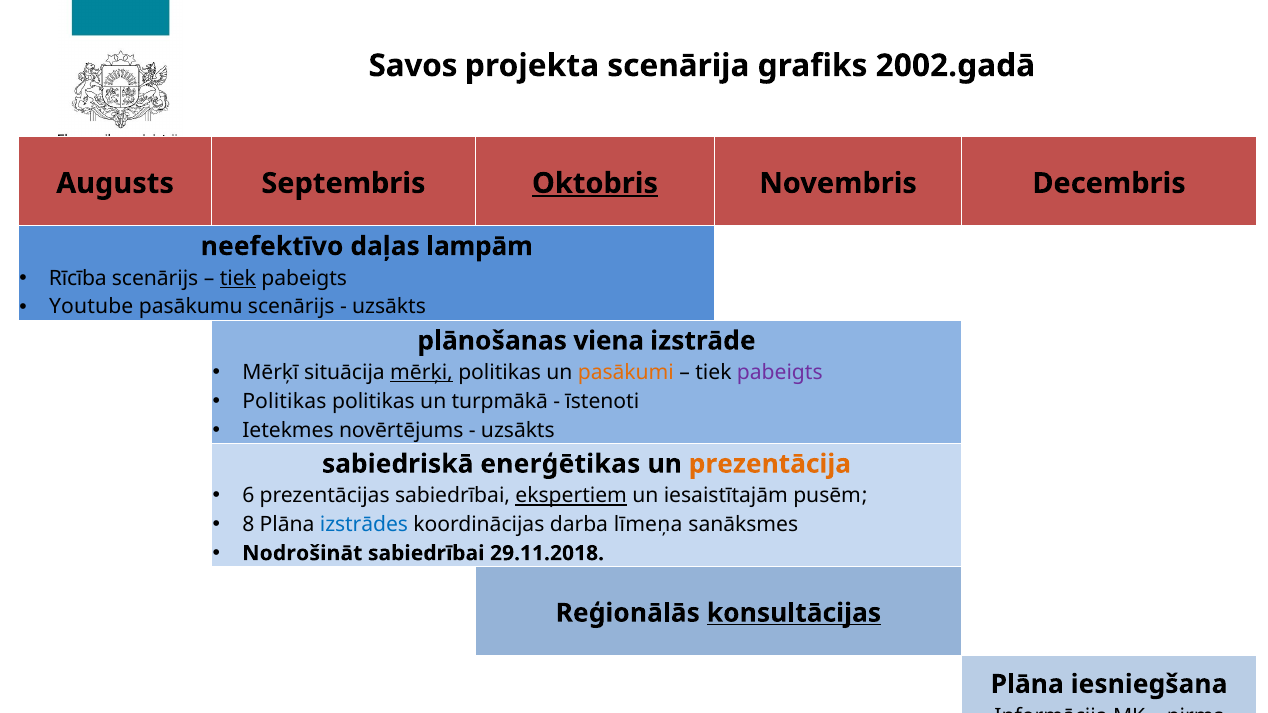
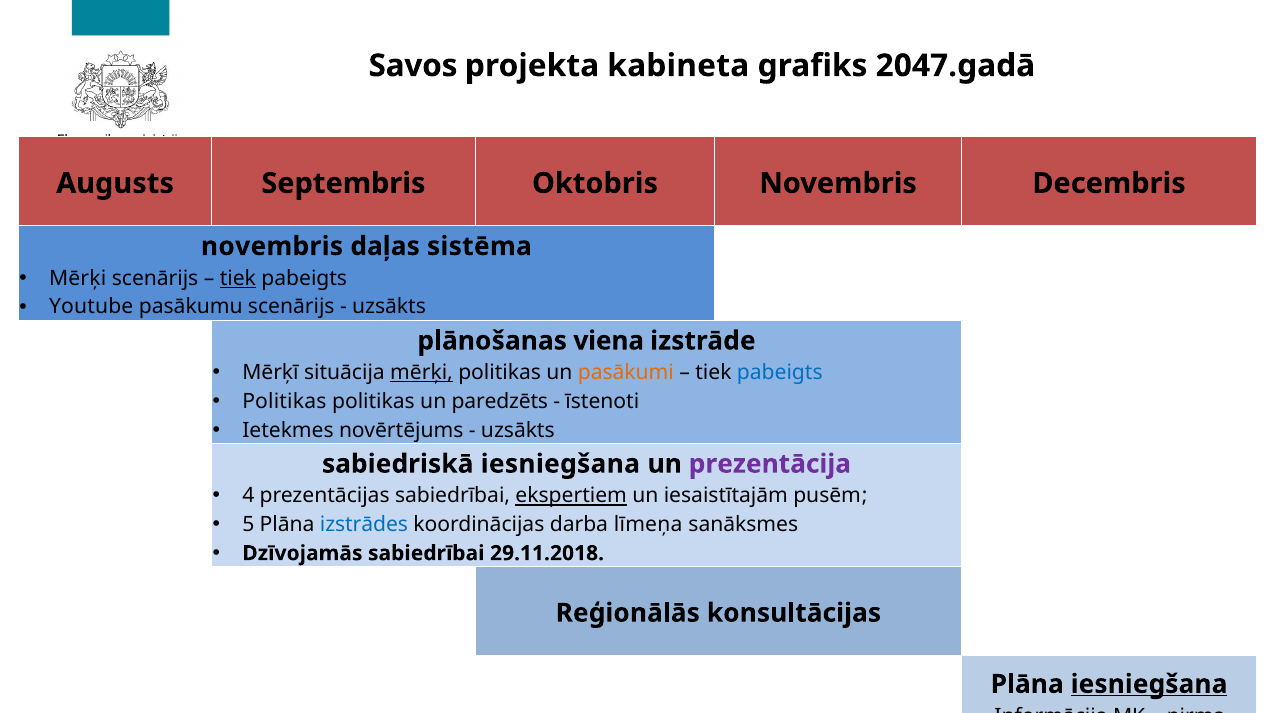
scenārija: scenārija -> kabineta (678, 66)
2002.gadā: 2002.gadā -> 2047.gadā (955, 66)
Oktobris underline: present -> none (595, 183)
neefektīvo: neefektīvo -> novembris (272, 246)
lampām: lampām -> sistēma (479, 246)
Rīcība: Rīcība -> Mērķi (78, 278)
pabeigts colour: purple -> blue (780, 373)
turpmākā: turpmākā -> paredzēts (500, 402)
sabiedriskā enerģētikas: enerģētikas -> iesniegšana (560, 464)
prezentācija colour: orange -> purple (770, 464)
6: 6 -> 4 (248, 496)
8: 8 -> 5 (248, 525)
Nodrošināt: Nodrošināt -> Dzīvojamās (302, 553)
konsultācijas underline: present -> none (794, 613)
iesniegšana underline: none -> present (1149, 684)
